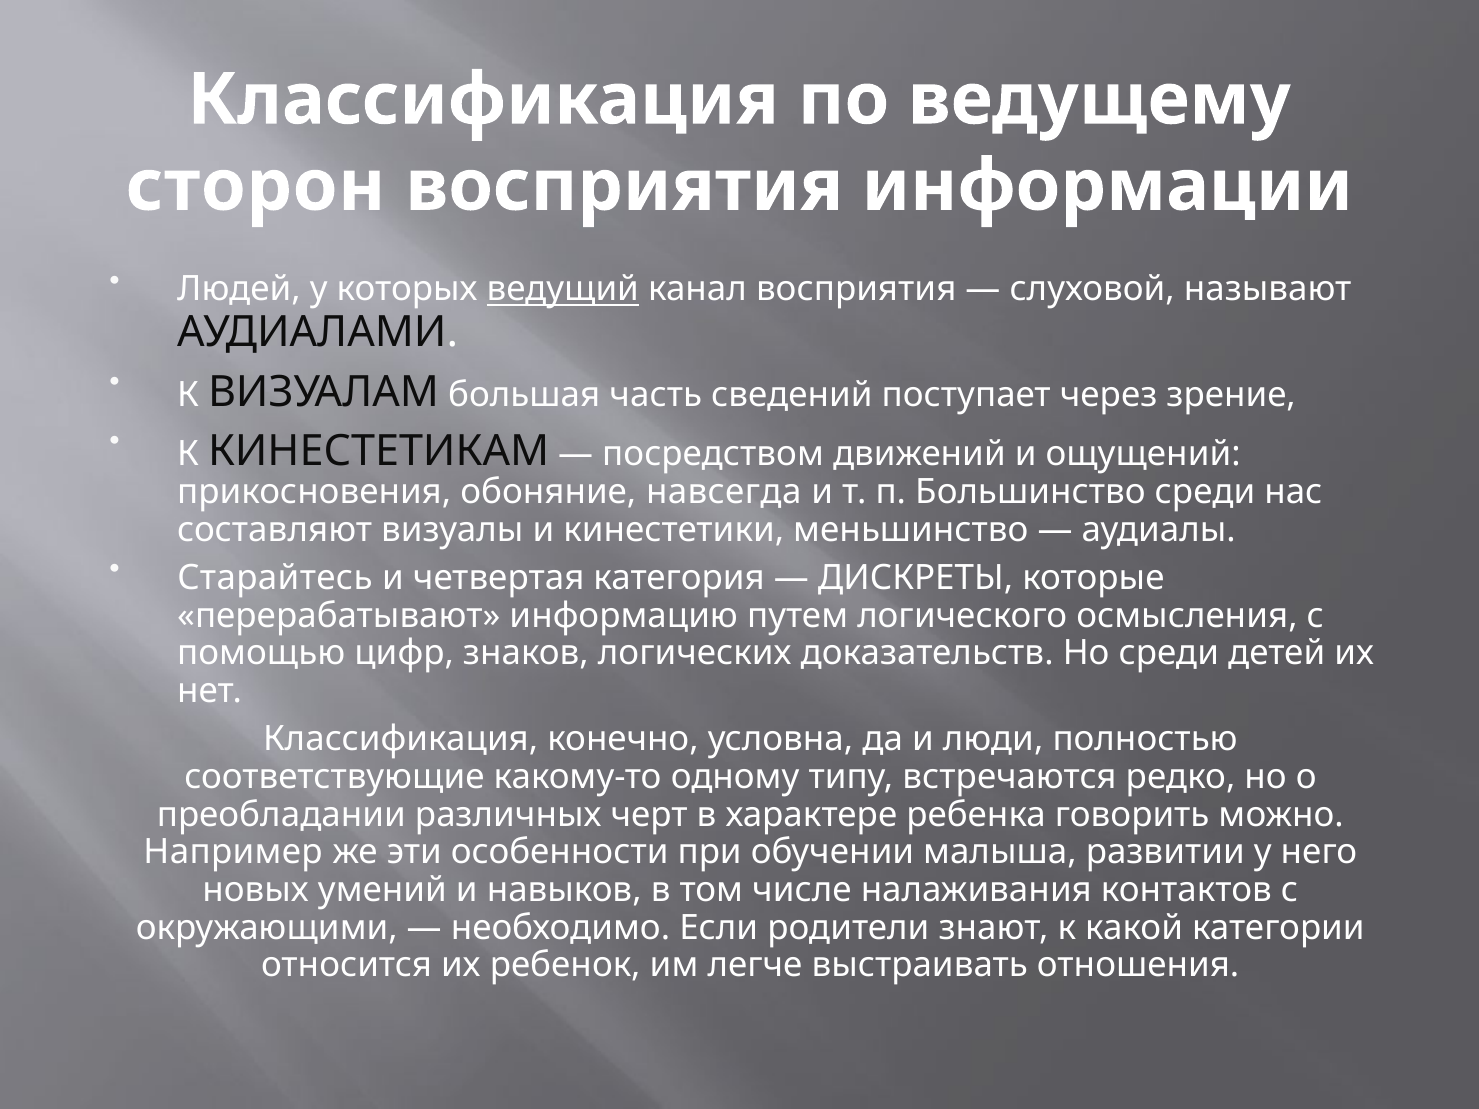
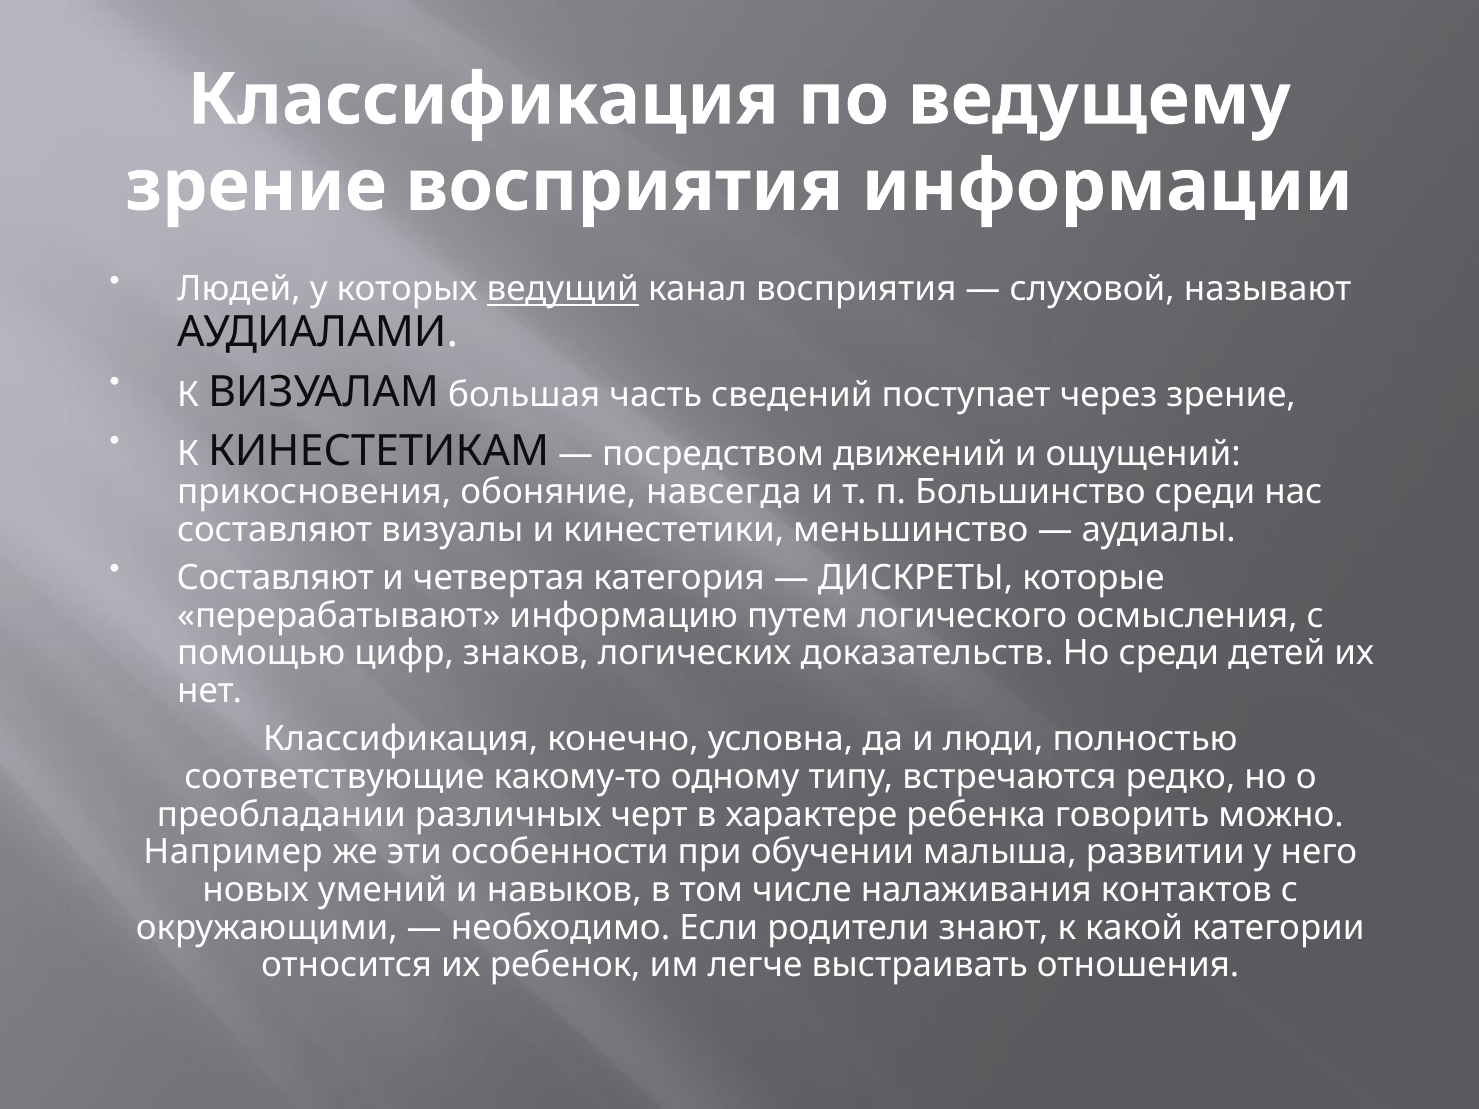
сторон: сторон -> зрение (256, 186)
Старайтесь: Старайтесь -> Составляют (275, 578)
